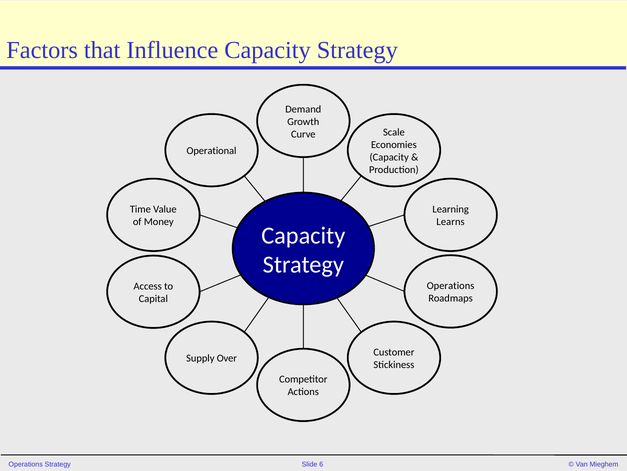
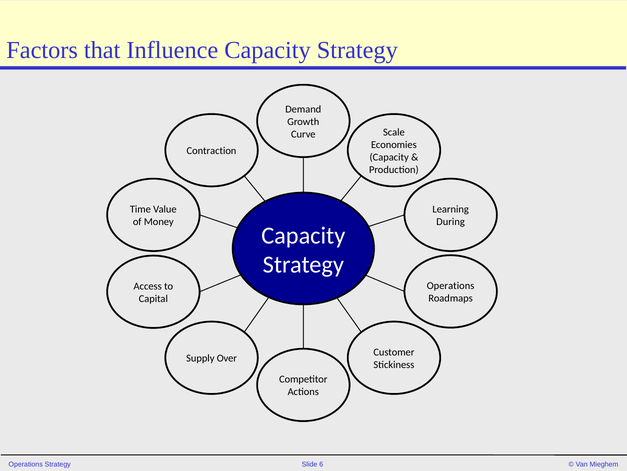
Operational: Operational -> Contraction (211, 151)
Learns: Learns -> During (451, 222)
